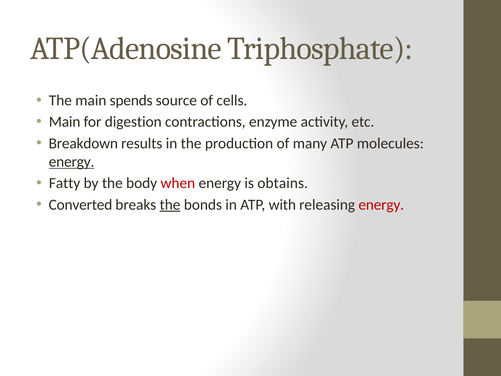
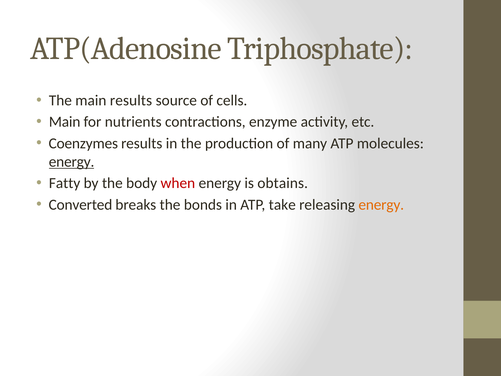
main spends: spends -> results (131, 100)
digestion: digestion -> nutrients (133, 122)
Breakdown: Breakdown -> Coenzymes (83, 143)
the underline: present -> none (170, 204)
with: with -> take (282, 204)
energy colour: red -> orange (381, 204)
